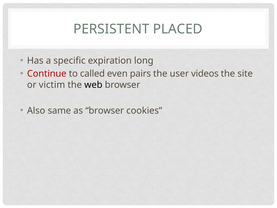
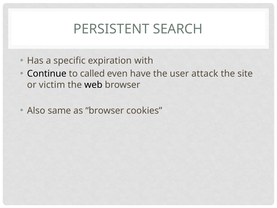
PLACED: PLACED -> SEARCH (178, 29)
long: long -> with (144, 61)
Continue colour: red -> black (47, 74)
pairs: pairs -> have (140, 74)
videos: videos -> attack (205, 74)
